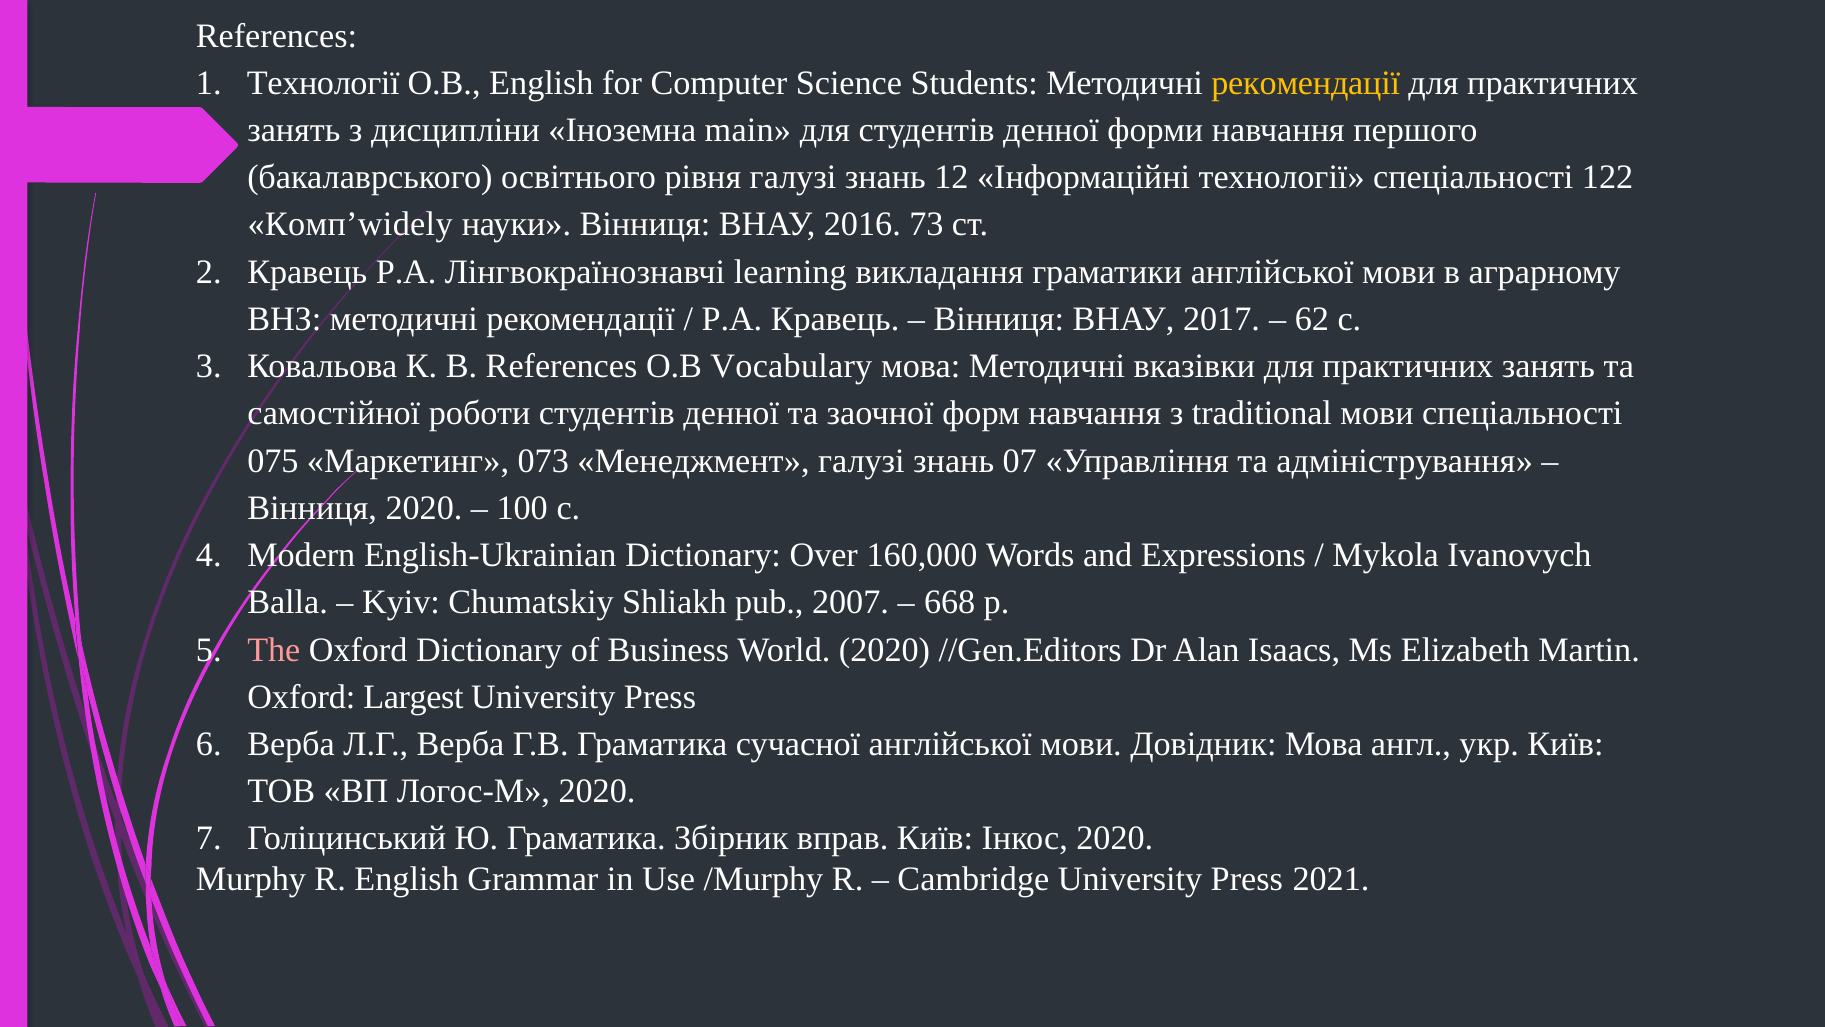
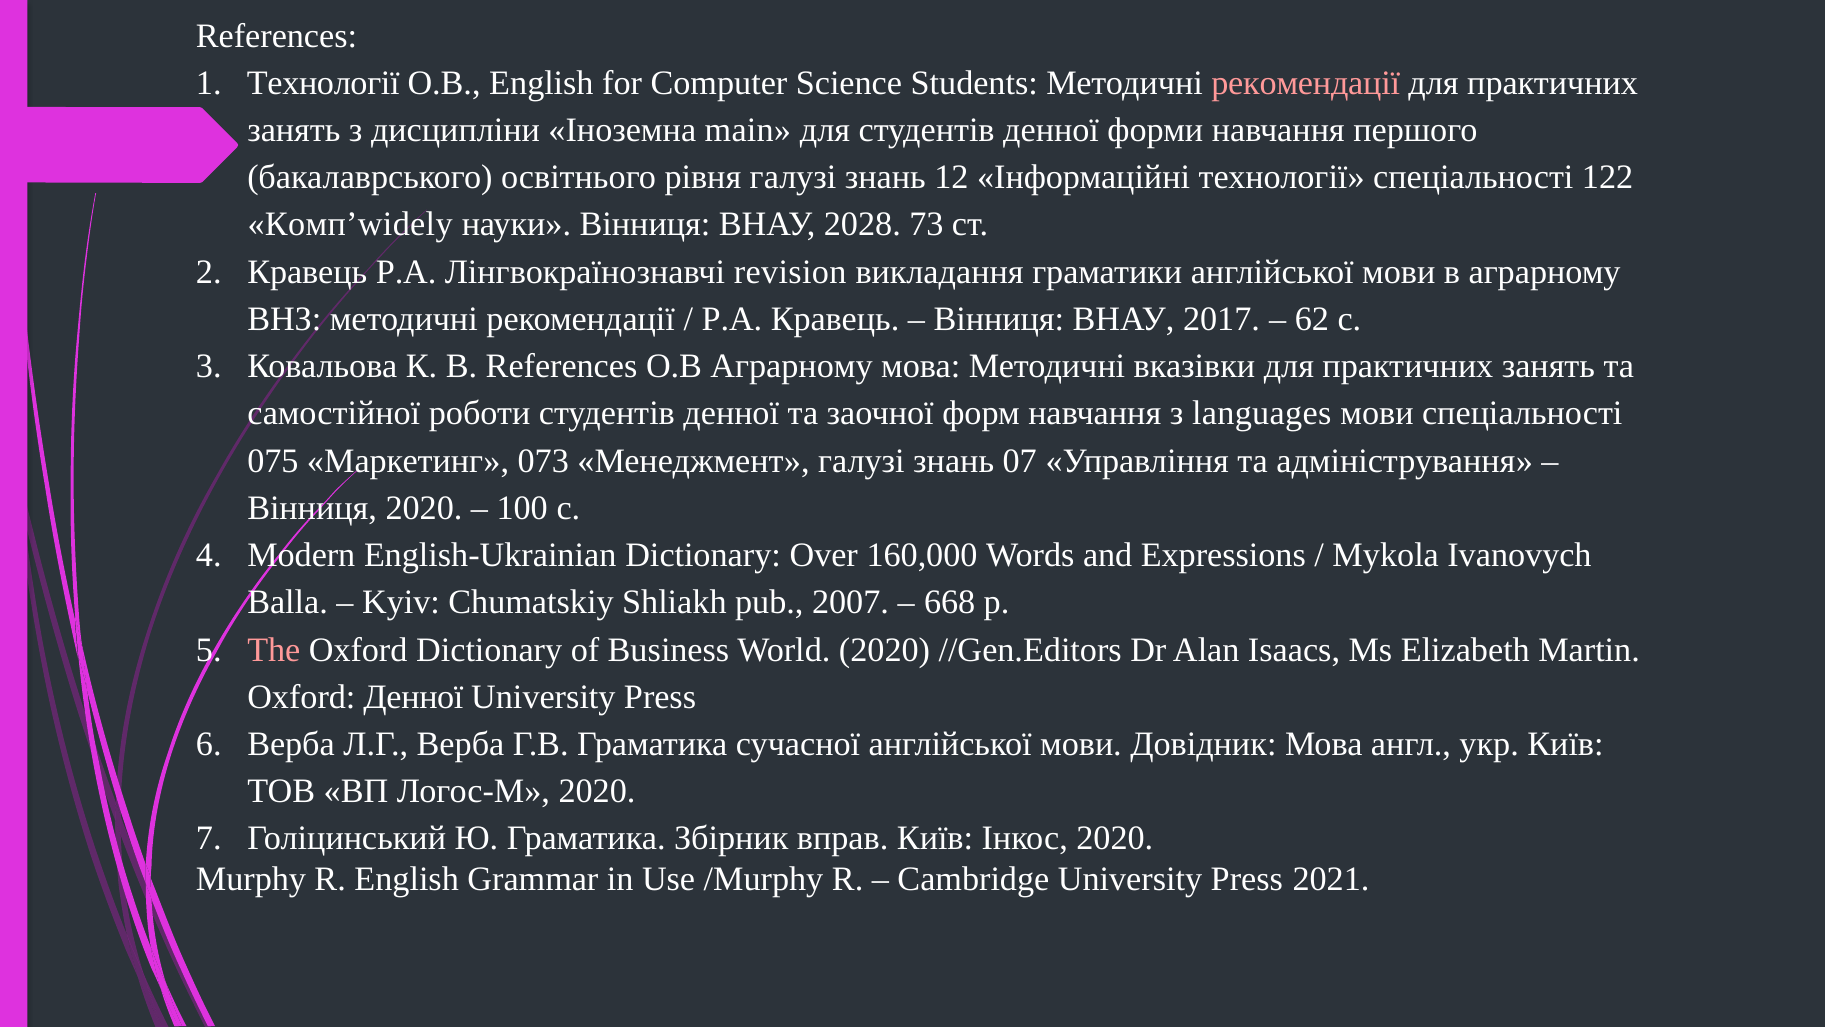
рекомендації colour: yellow -> pink (1306, 83)
2016: 2016 -> 2028 (862, 225)
learning: learning -> revision (790, 272)
О.В Vocabulary: Vocabulary -> Аграрному (792, 366)
traditional: traditional -> languages (1262, 413)
Oxford Largest: Largest -> Денної (413, 697)
